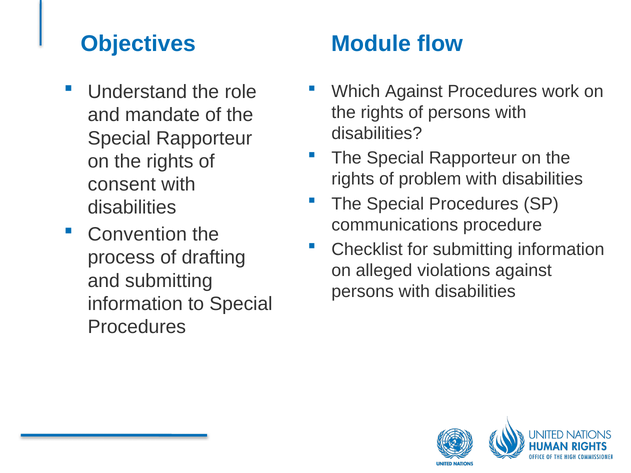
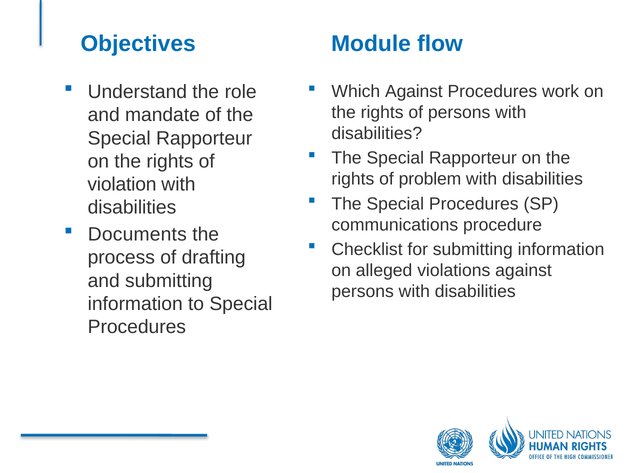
consent: consent -> violation (122, 185)
Convention: Convention -> Documents (137, 235)
